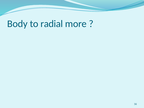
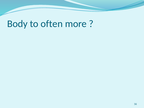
radial: radial -> often (52, 24)
